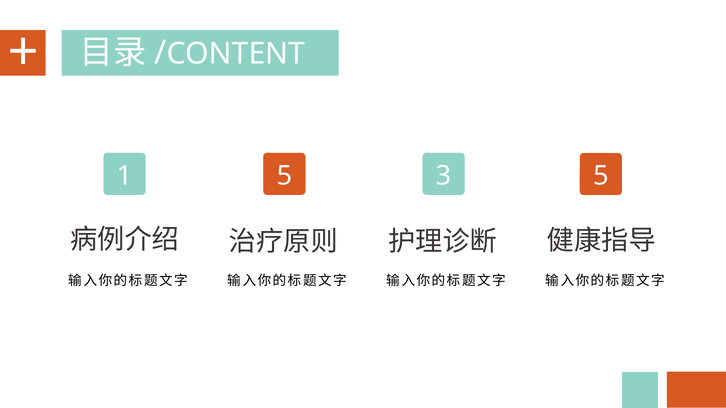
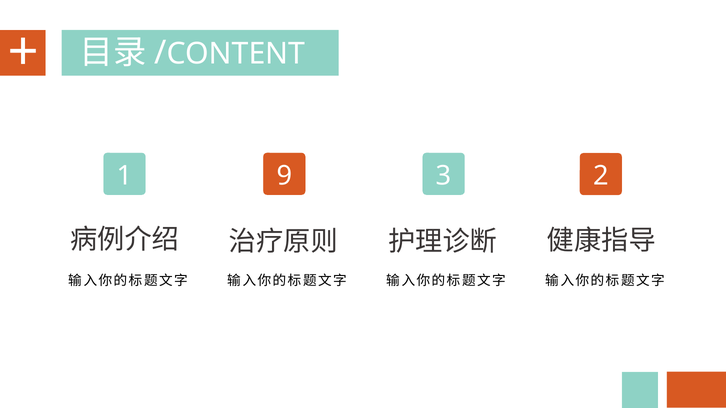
1 5: 5 -> 9 (284, 176)
3 5: 5 -> 2 (601, 176)
